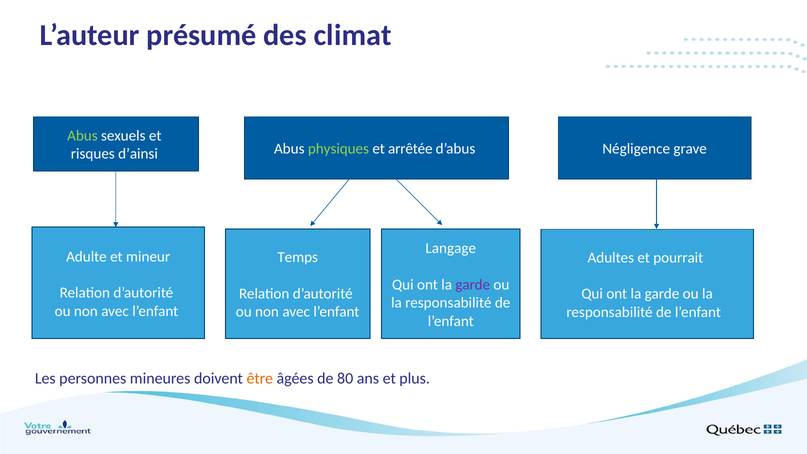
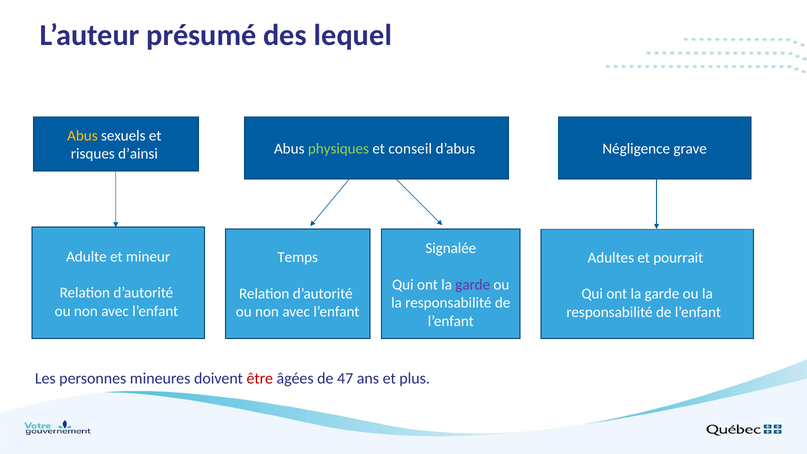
climat: climat -> lequel (353, 35)
Abus colour: light green -> yellow (82, 136)
arrêtée: arrêtée -> conseil (410, 149)
Langage: Langage -> Signalée (451, 248)
être colour: orange -> red (260, 378)
80: 80 -> 47 (345, 378)
